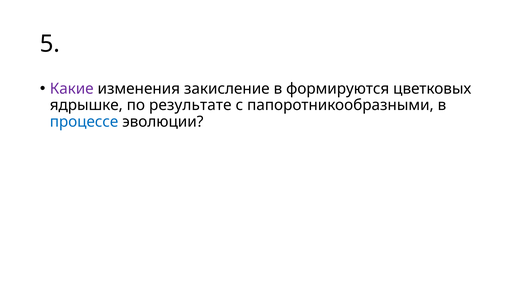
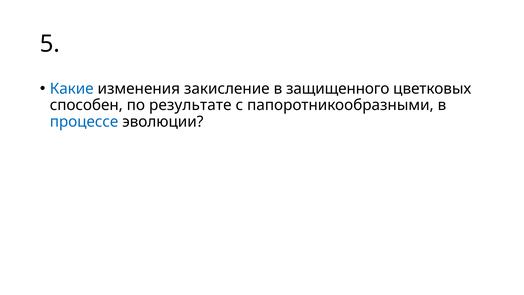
Какие colour: purple -> blue (72, 89)
формируются: формируются -> защищенного (338, 89)
ядрышке: ядрышке -> способен (86, 105)
